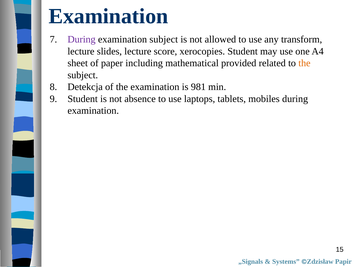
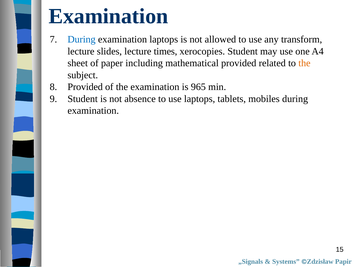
During colour: purple -> blue (82, 39)
examination subject: subject -> laptops (164, 39)
score: score -> times (166, 51)
Detekcja: Detekcja -> Provided (85, 87)
981: 981 -> 965 (198, 87)
